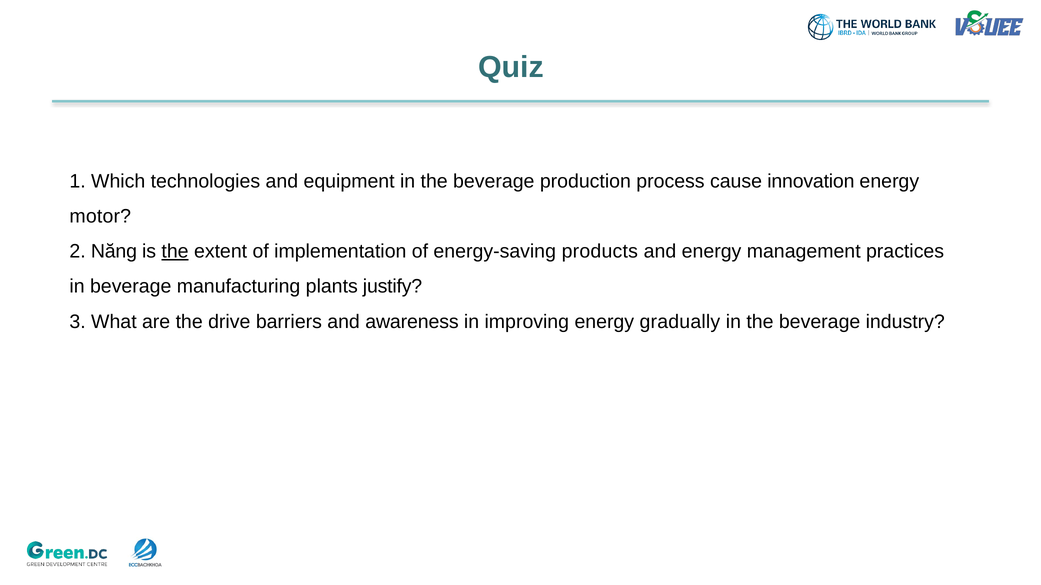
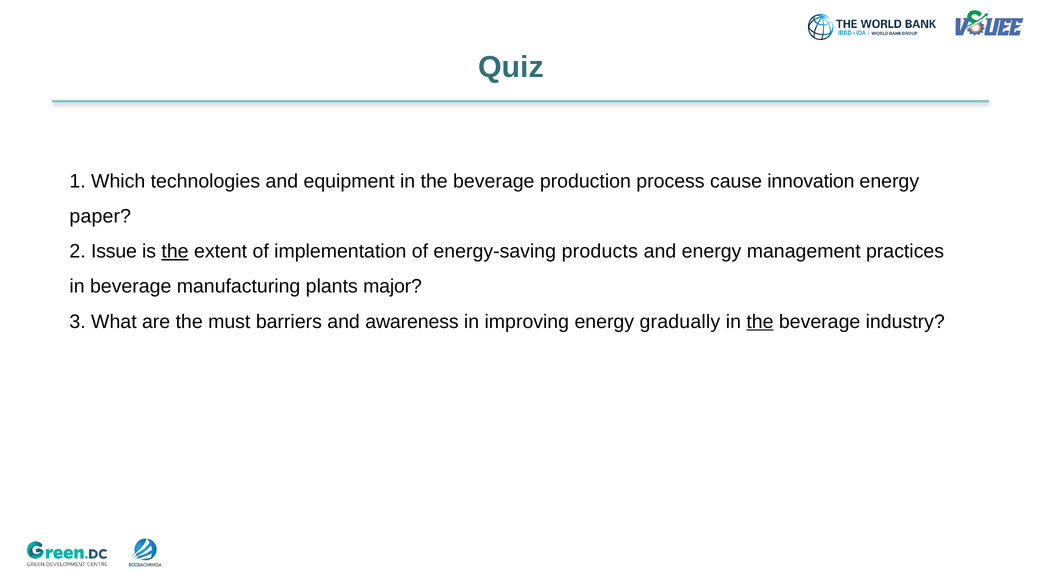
motor: motor -> paper (100, 217)
Năng: Năng -> Issue (114, 252)
justify: justify -> major (393, 287)
drive: drive -> must (229, 322)
the underline: none -> present (760, 322)
